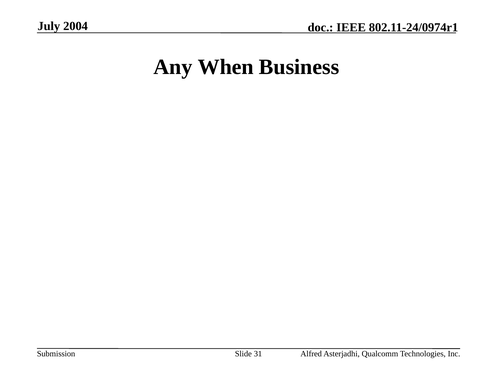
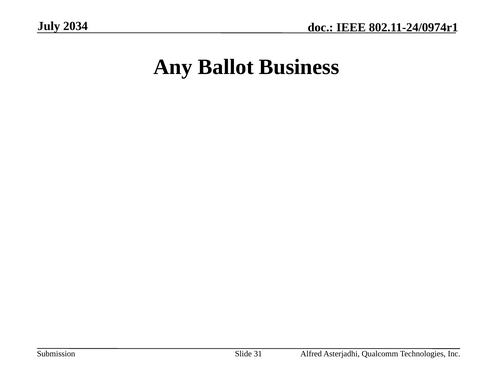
2004: 2004 -> 2034 (76, 26)
When: When -> Ballot (226, 67)
